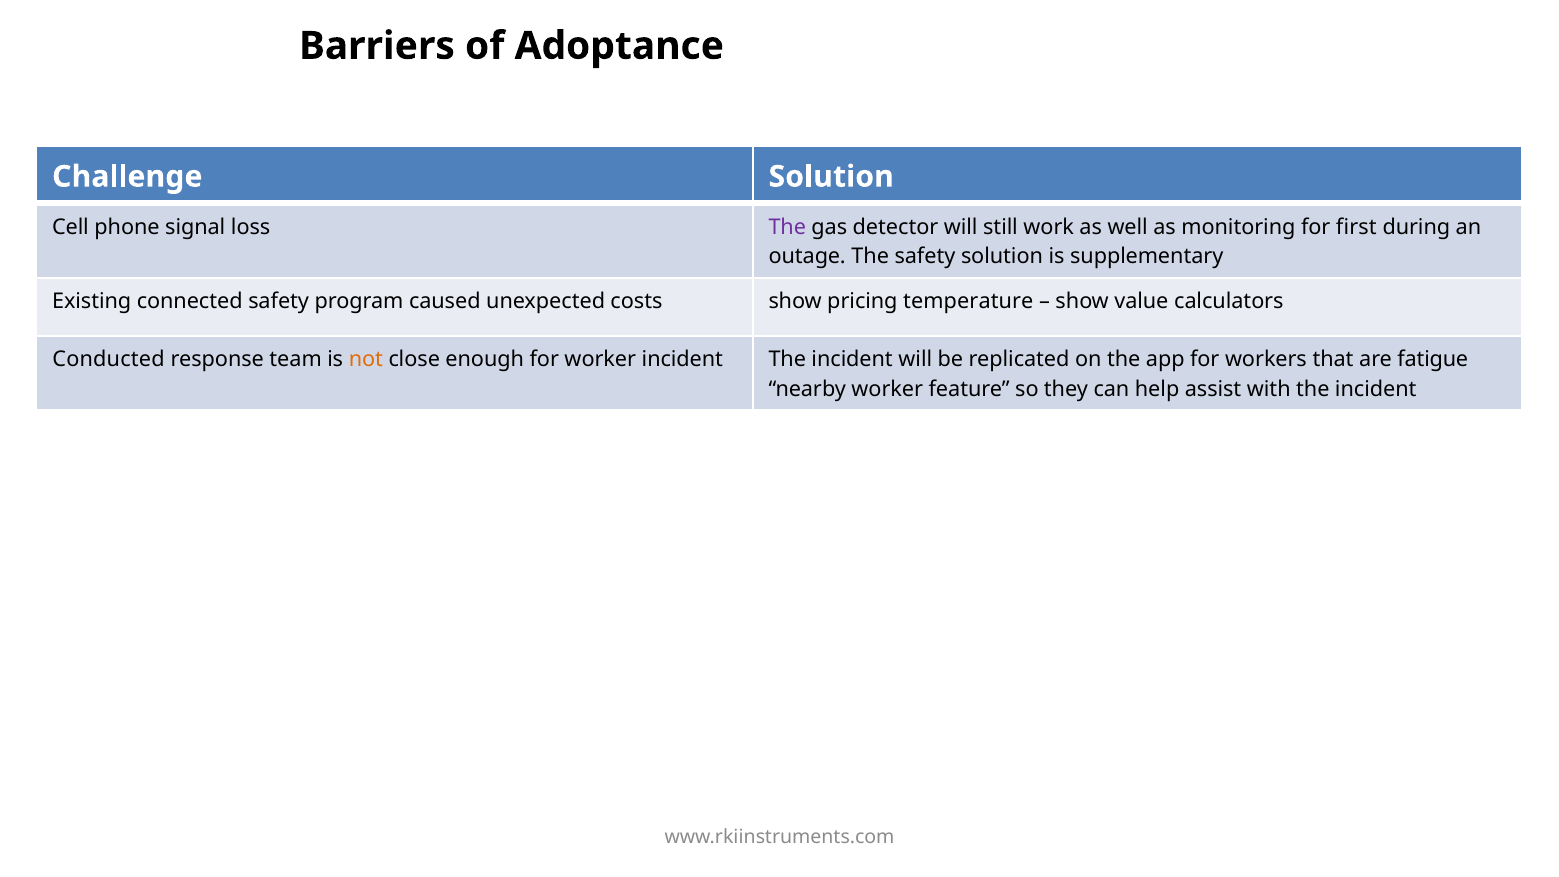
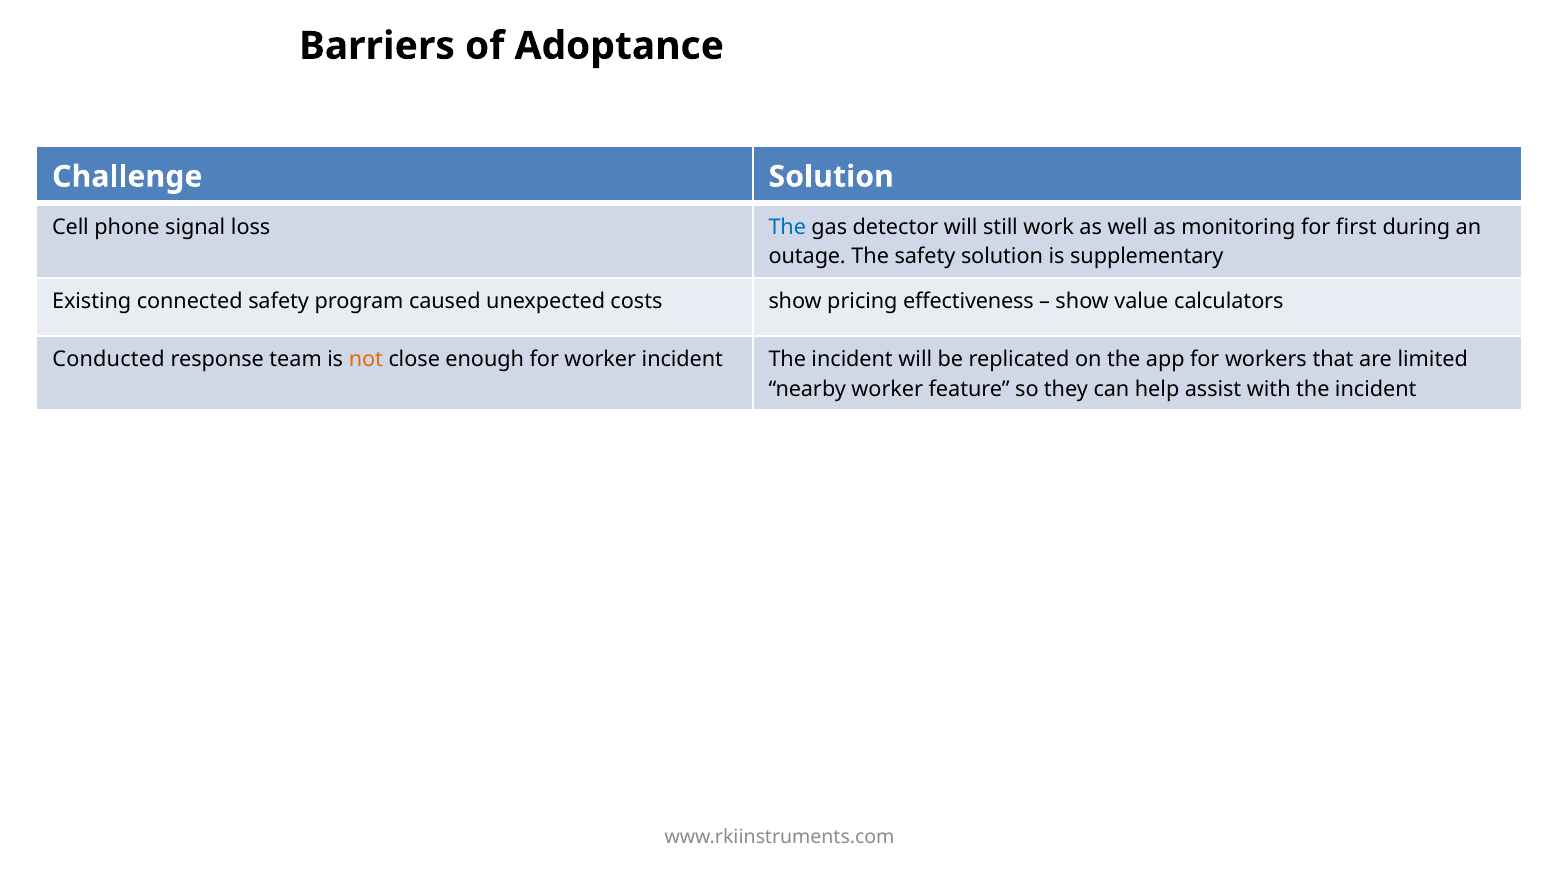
The colour: purple -> blue (787, 227)
temperature: temperature -> effectiveness (968, 302)
fatigue: fatigue -> limited (1433, 360)
